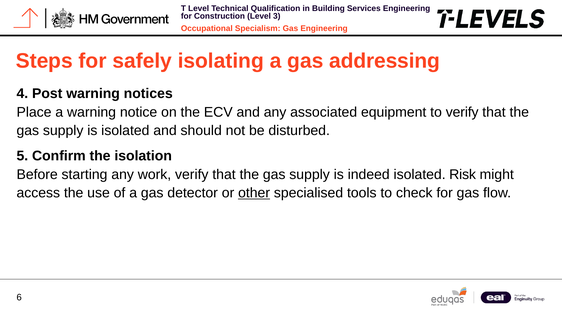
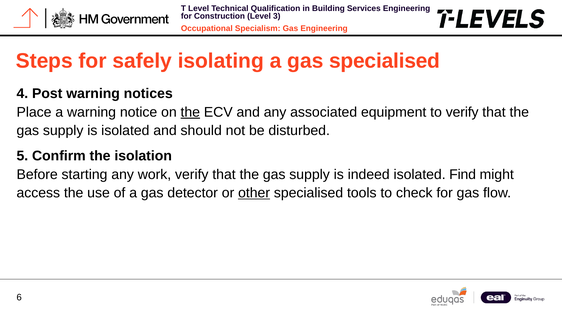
gas addressing: addressing -> specialised (385, 61)
the underline: none -> present (190, 112)
Risk: Risk -> Find (463, 175)
